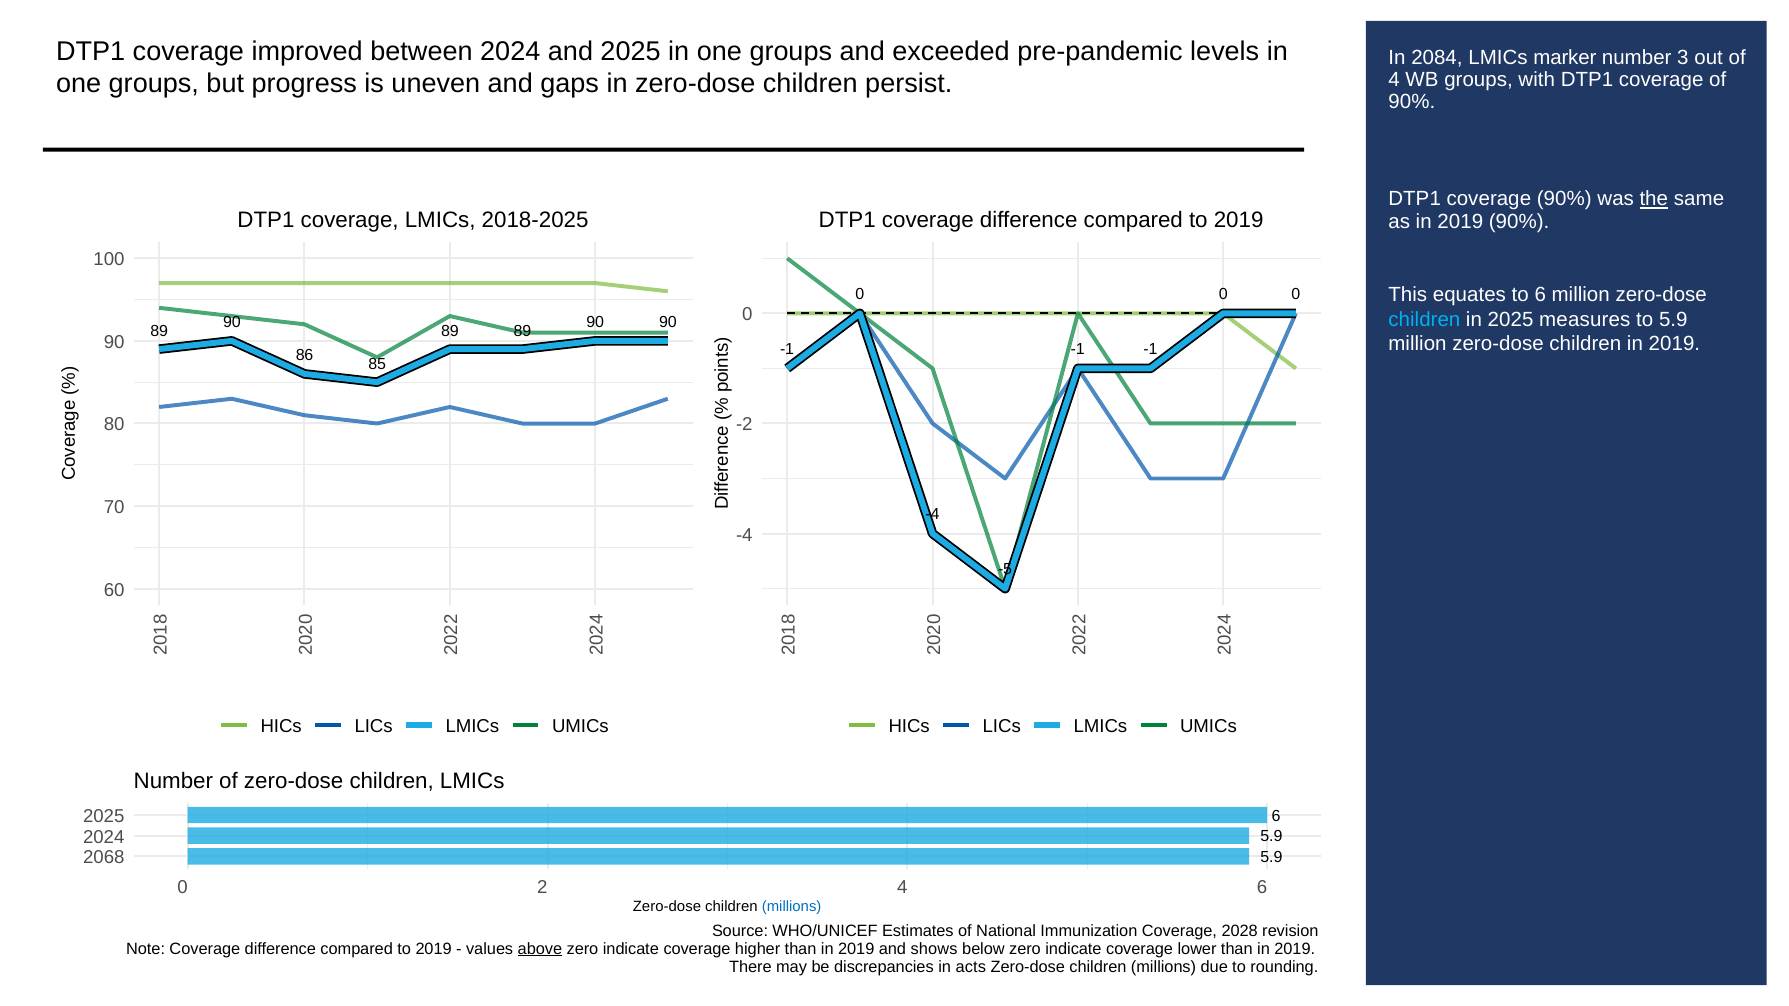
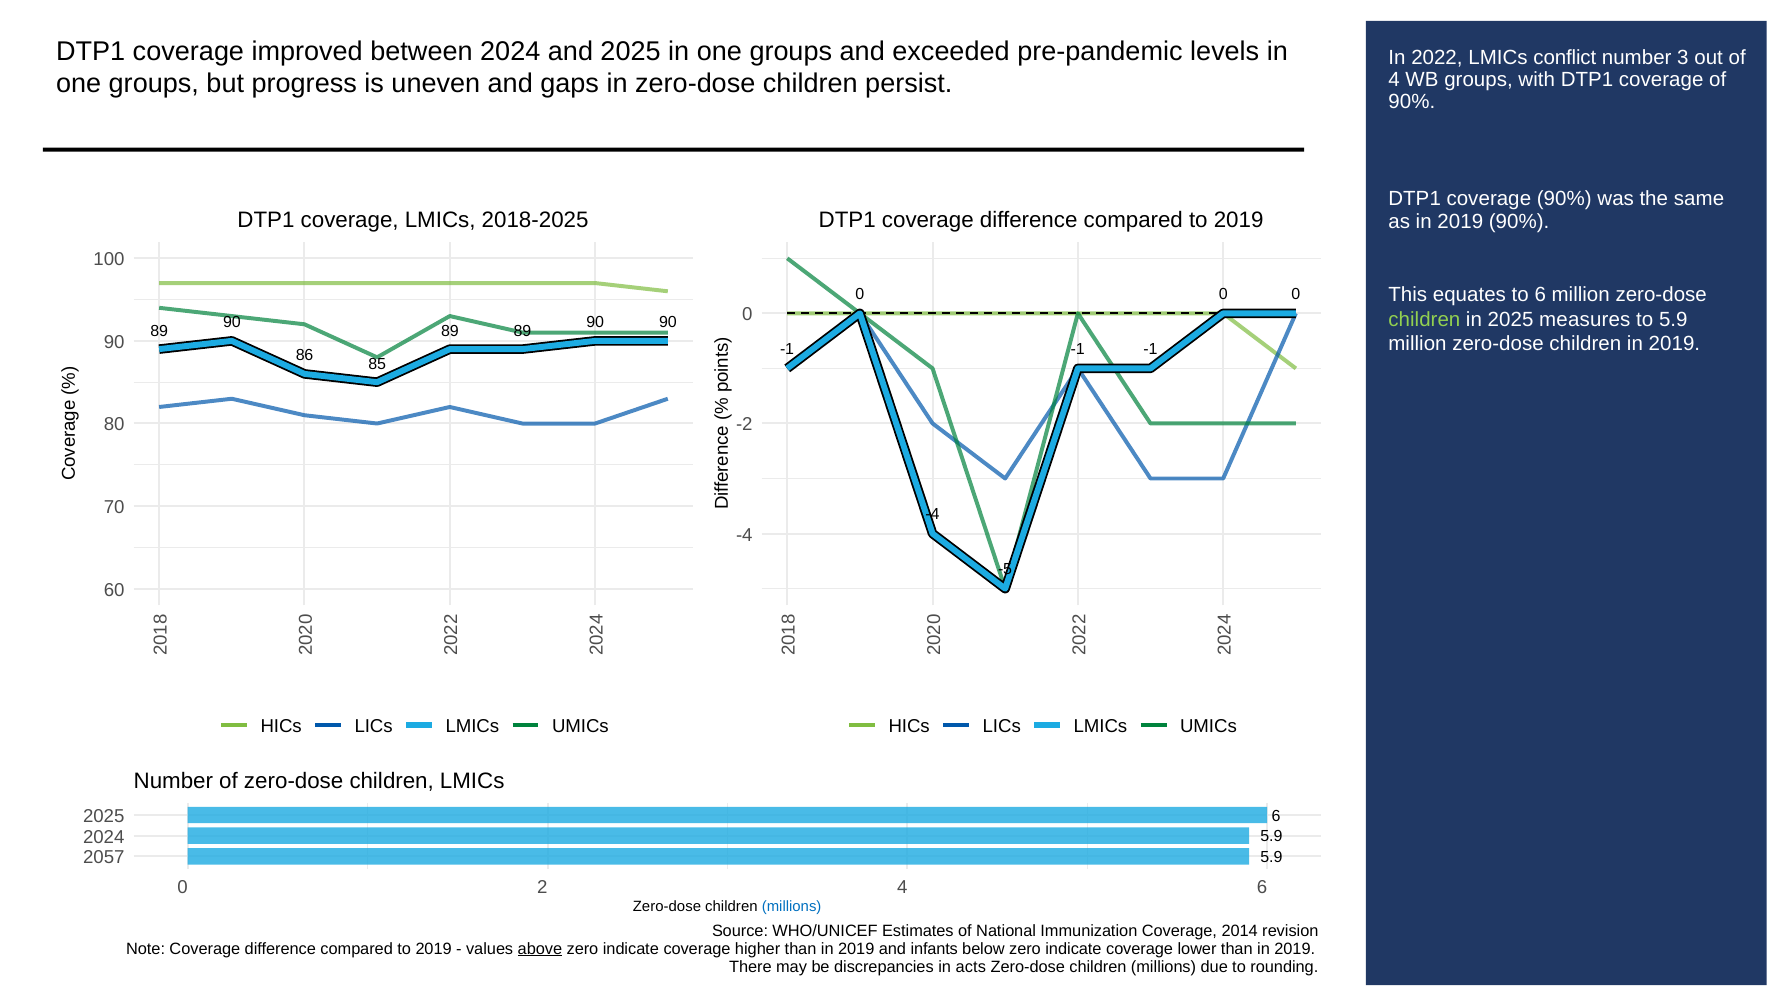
2084: 2084 -> 2022 (1437, 58)
marker: marker -> conflict (1565, 58)
the underline: present -> none (1654, 199)
children colour: light blue -> light green (1424, 319)
2068: 2068 -> 2057 (104, 858)
2028: 2028 -> 2014 (1240, 931)
shows: shows -> infants (934, 949)
